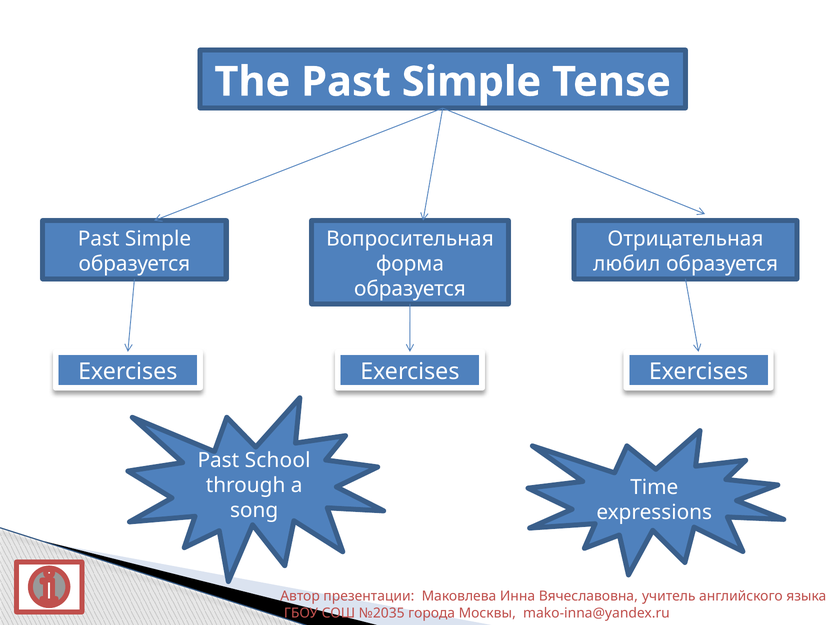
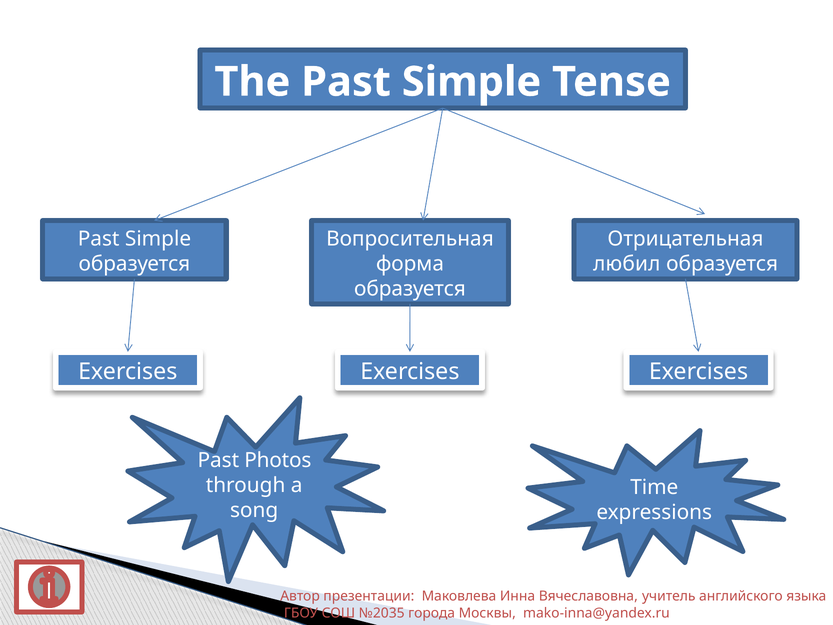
School: School -> Photos (278, 460)
